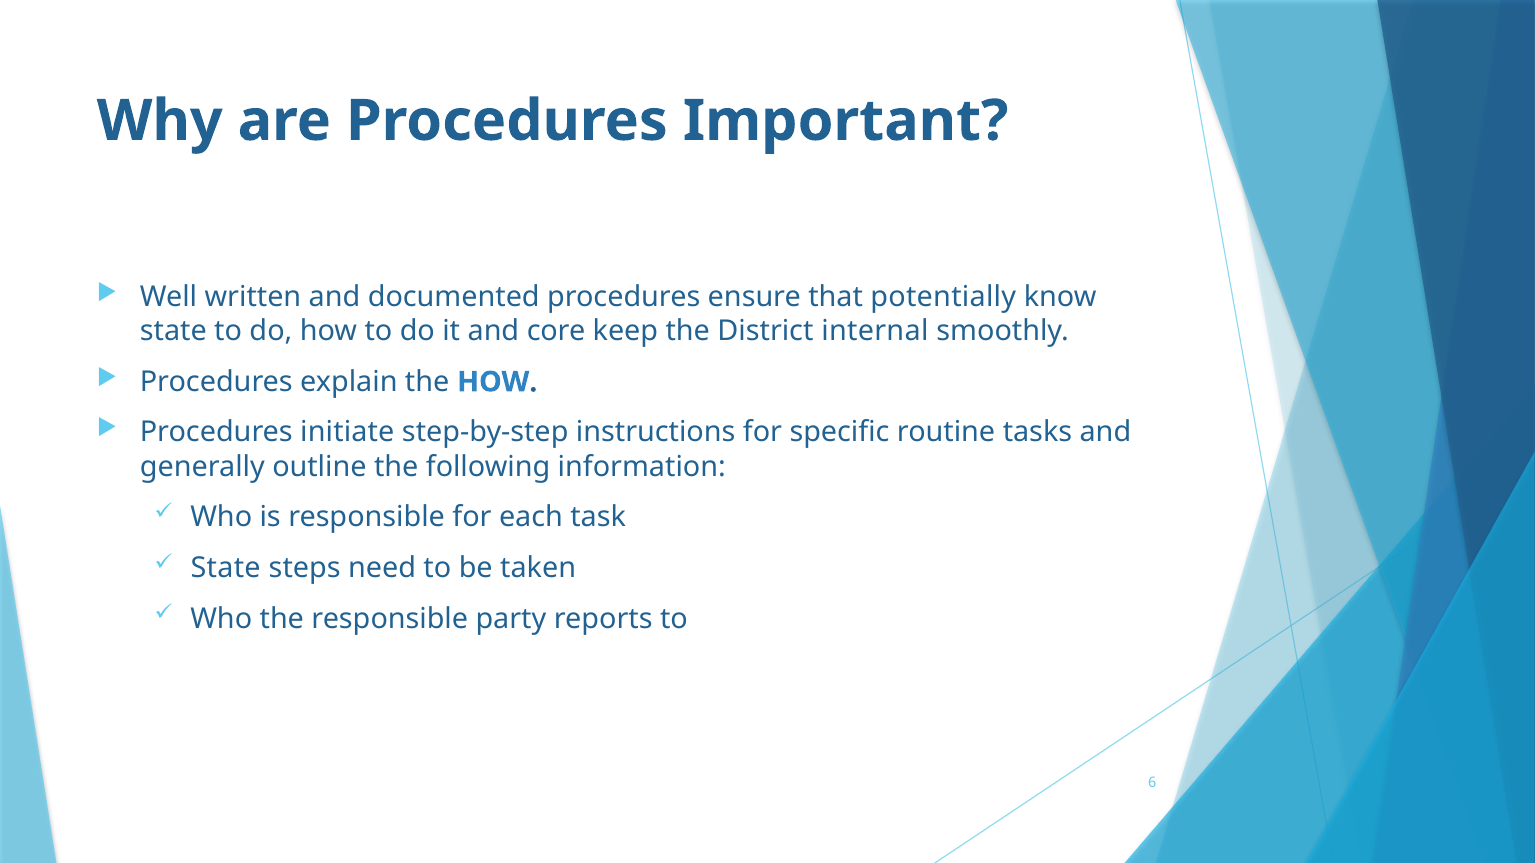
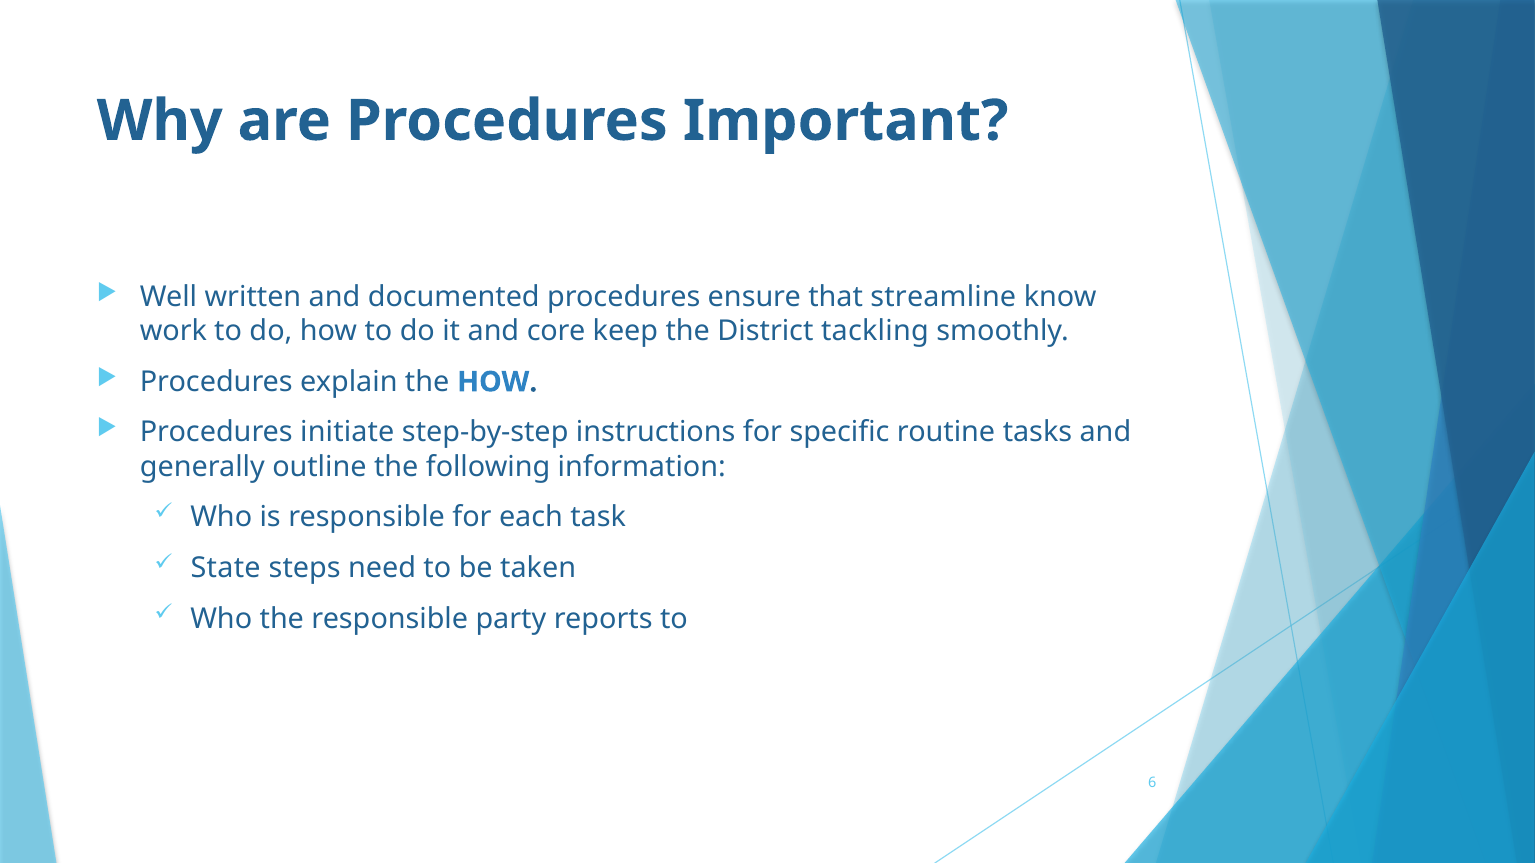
potentially: potentially -> streamline (943, 297)
state: state -> work (173, 332)
internal: internal -> tackling (875, 332)
